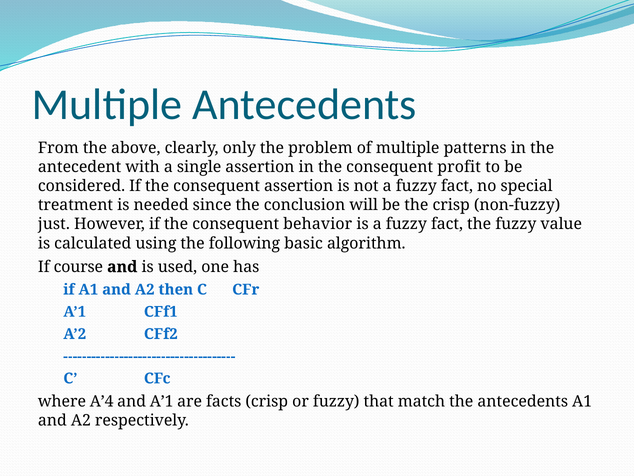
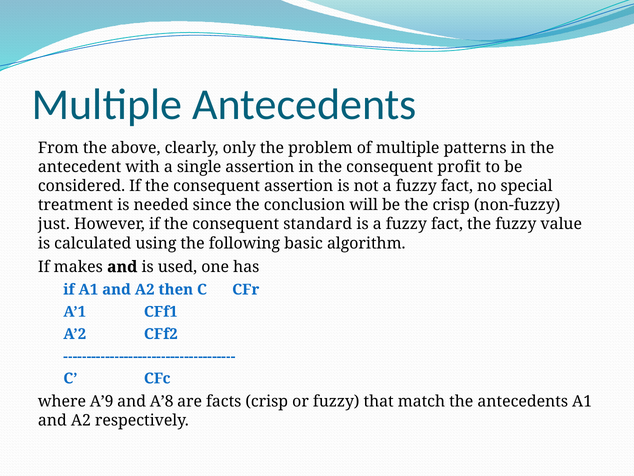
behavior: behavior -> standard (318, 224)
course: course -> makes (78, 267)
A’4: A’4 -> A’9 (102, 401)
and A’1: A’1 -> A’8 (162, 401)
